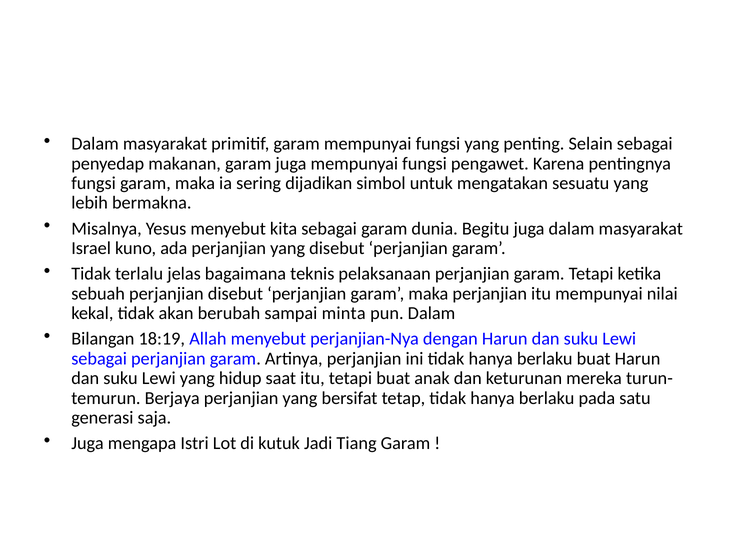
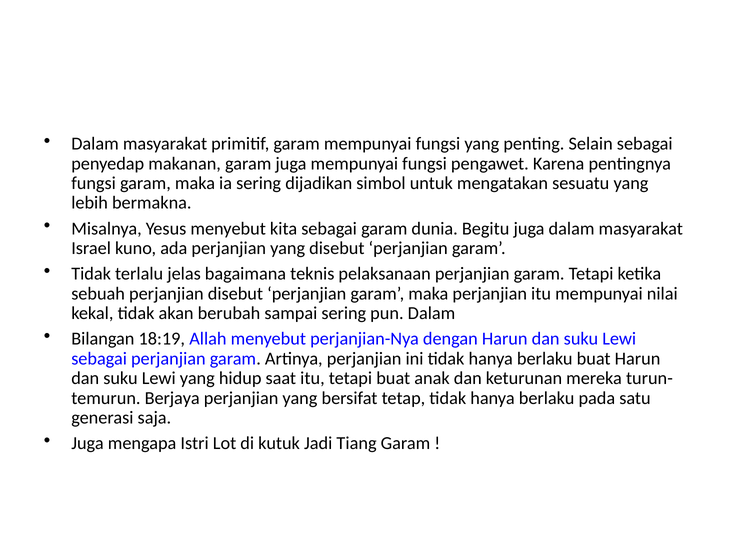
sampai minta: minta -> sering (344, 313)
